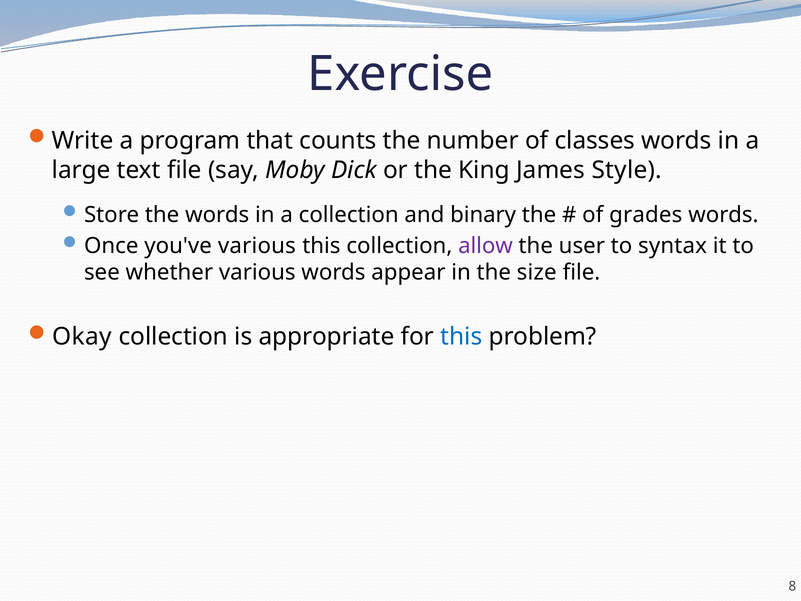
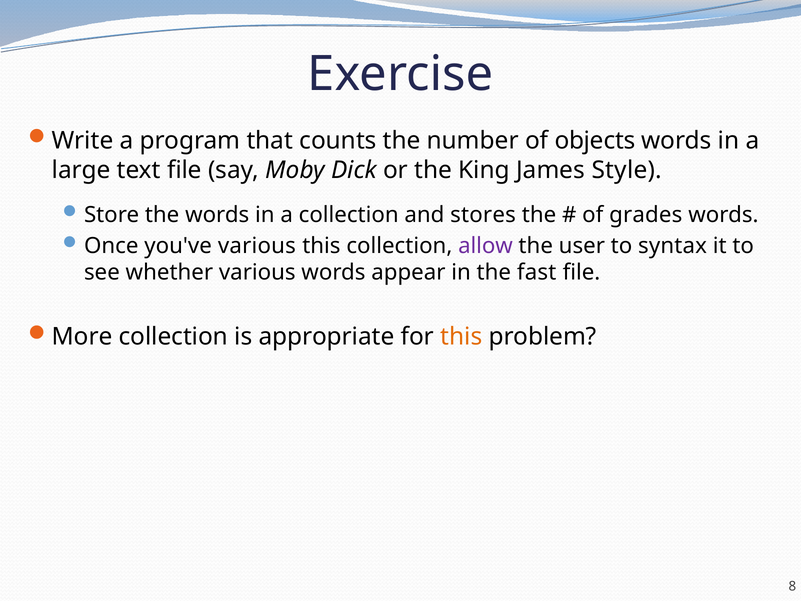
classes: classes -> objects (595, 141)
binary: binary -> stores (483, 215)
size: size -> fast (537, 273)
Okay: Okay -> More (82, 337)
this colour: blue -> orange (461, 337)
